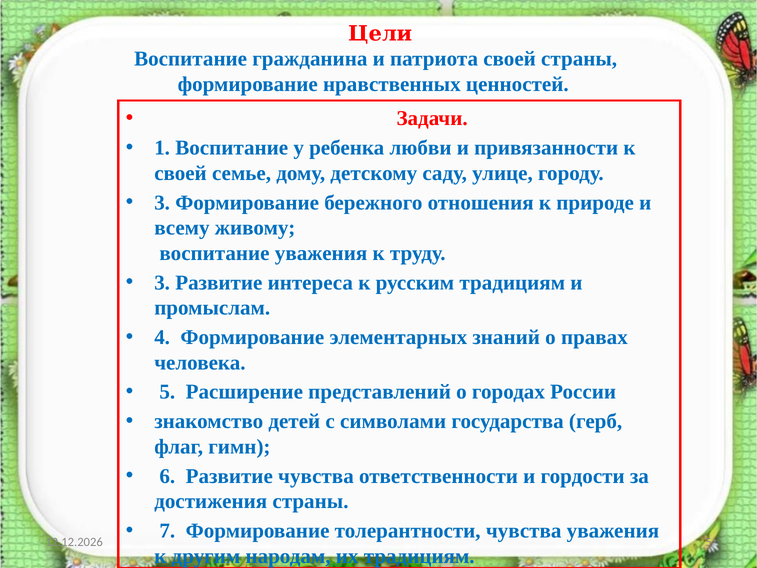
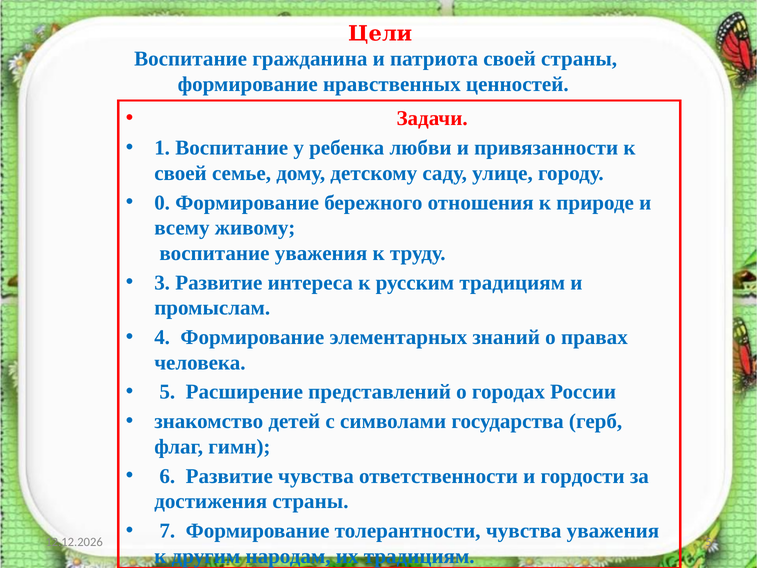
3: 3 -> 0 (162, 203)
